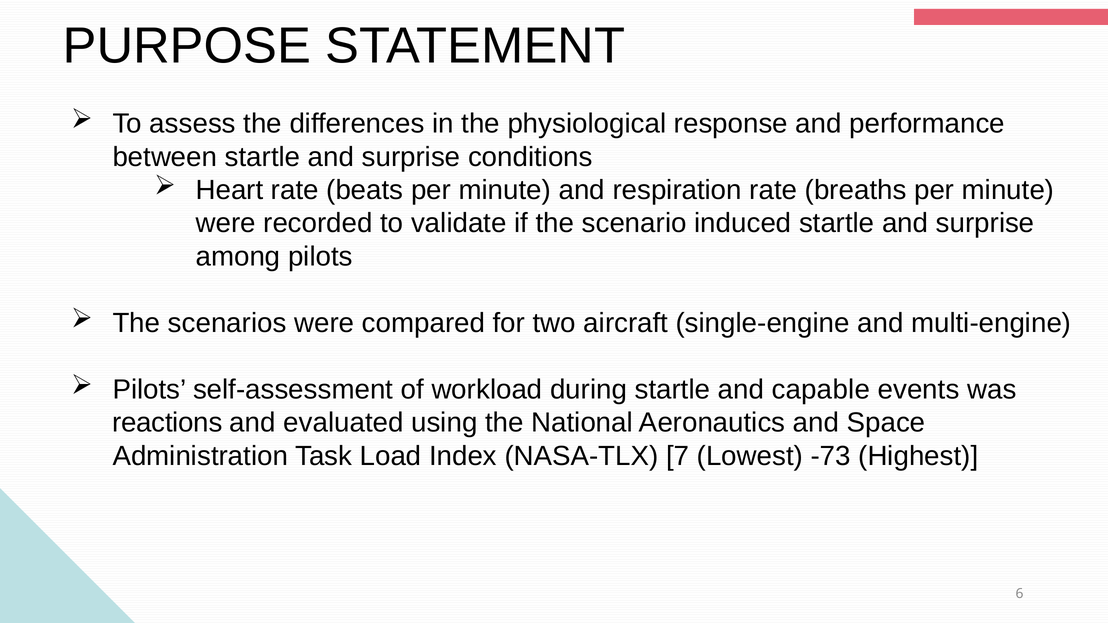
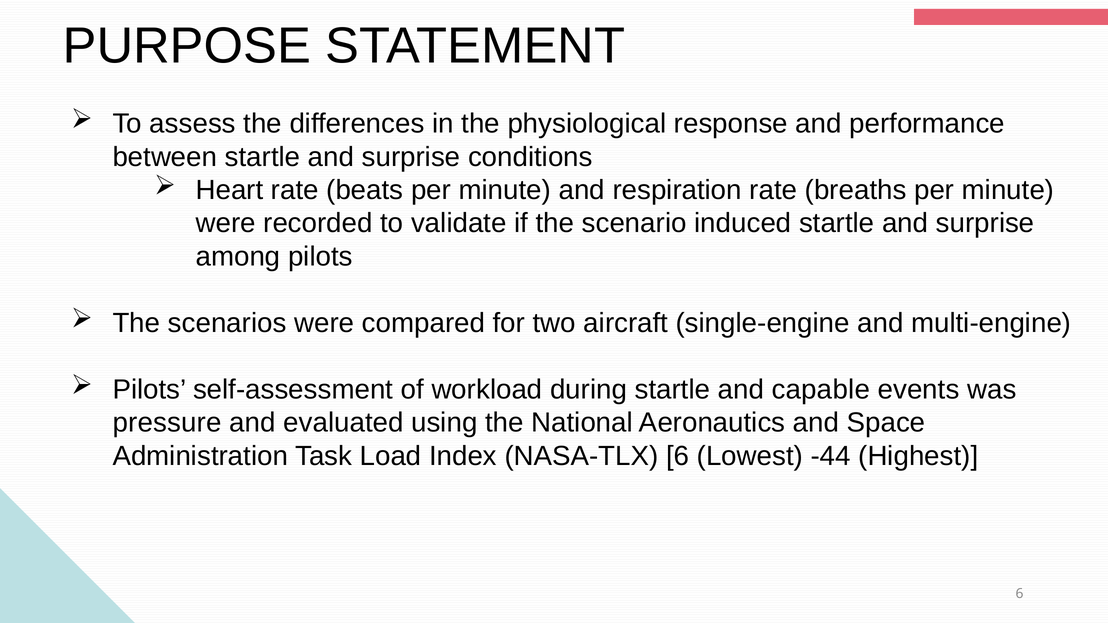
reactions: reactions -> pressure (167, 423)
NASA-TLX 7: 7 -> 6 (678, 456)
-73: -73 -> -44 (831, 456)
